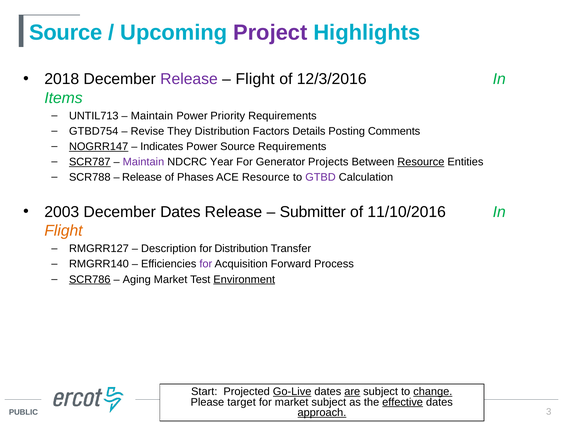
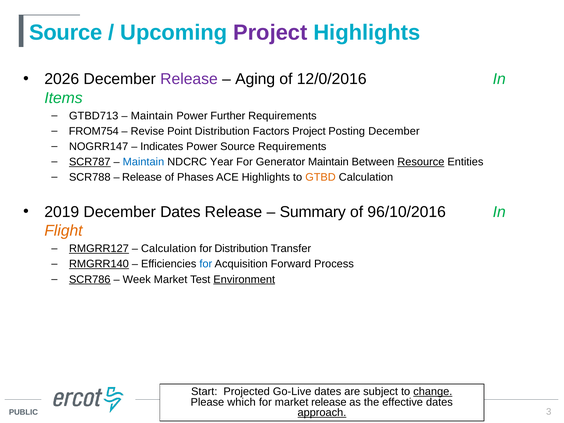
2018: 2018 -> 2026 (62, 79)
Flight: Flight -> Aging (255, 79)
12/3/2016: 12/3/2016 -> 12/0/2016 (332, 79)
UNTIL713: UNTIL713 -> GTBD713 (94, 116)
Priority: Priority -> Further (228, 116)
GTBD754: GTBD754 -> FROM754 (94, 131)
They: They -> Point (180, 131)
Factors Details: Details -> Project (309, 131)
Posting Comments: Comments -> December (394, 131)
NOGRR147 underline: present -> none (99, 146)
Maintain colour: purple -> blue (143, 162)
Generator Projects: Projects -> Maintain (328, 162)
ACE Resource: Resource -> Highlights (266, 177)
GTBD colour: purple -> orange (320, 177)
2003: 2003 -> 2019 (62, 212)
Submitter: Submitter -> Summary (313, 212)
11/10/2016: 11/10/2016 -> 96/10/2016 (407, 212)
RMGRR127 underline: none -> present (99, 249)
Description: Description -> Calculation (169, 249)
RMGRR140 underline: none -> present (99, 264)
for colour: purple -> blue (206, 264)
Aging: Aging -> Week (137, 279)
Go-Live underline: present -> none (292, 392)
are underline: present -> none (352, 392)
target: target -> which (242, 402)
market subject: subject -> release (329, 402)
effective underline: present -> none (403, 402)
